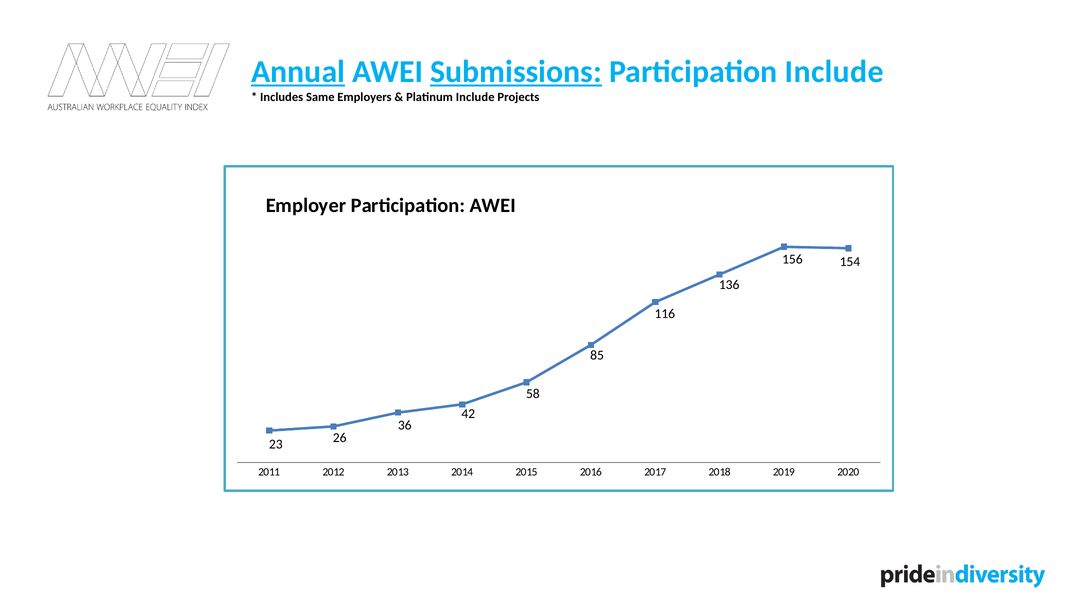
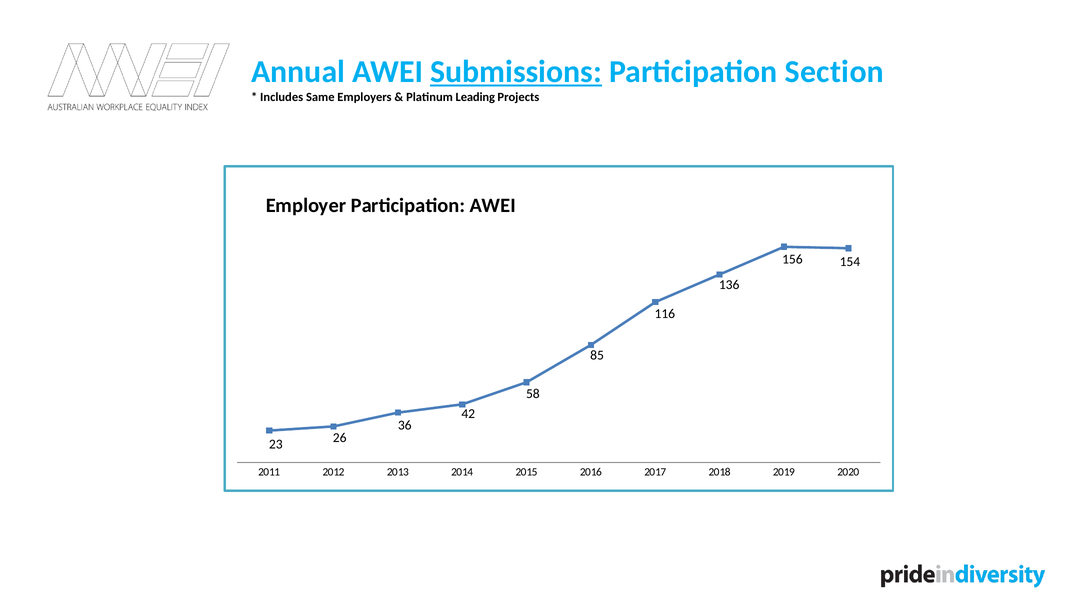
Annual underline: present -> none (298, 72)
Participation Include: Include -> Section (834, 72)
Platinum Include: Include -> Leading (475, 97)
